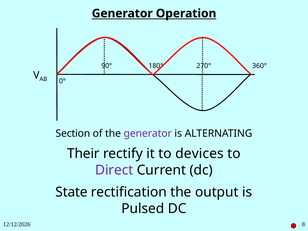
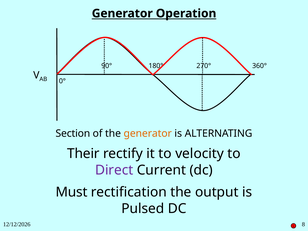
generator colour: purple -> orange (148, 134)
devices: devices -> velocity (200, 154)
State: State -> Must (72, 192)
